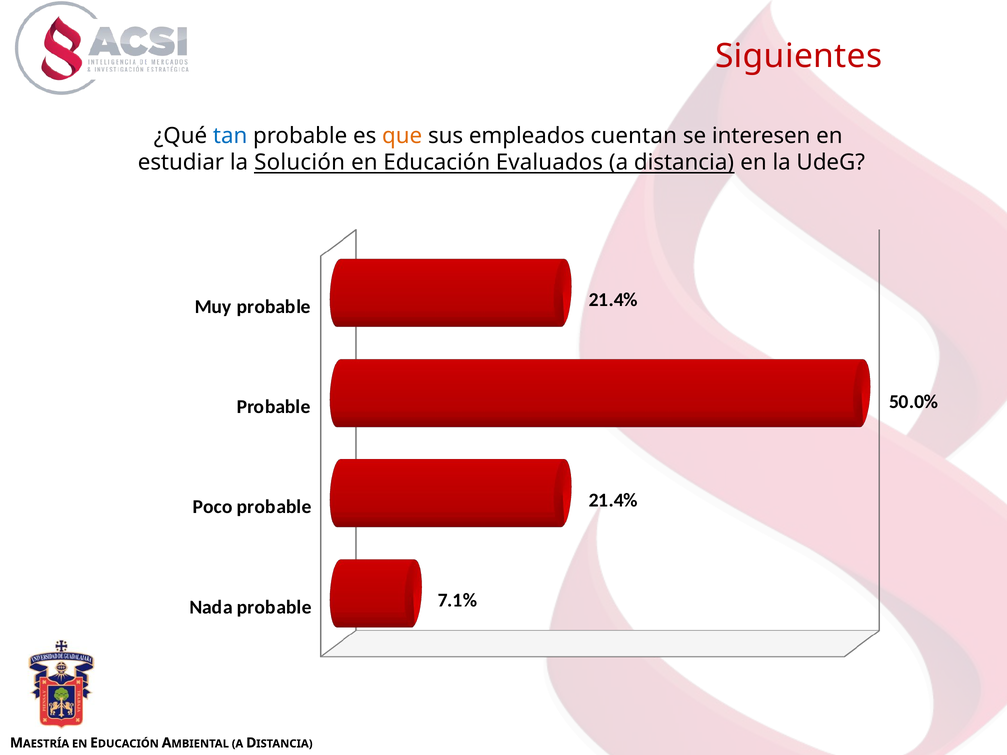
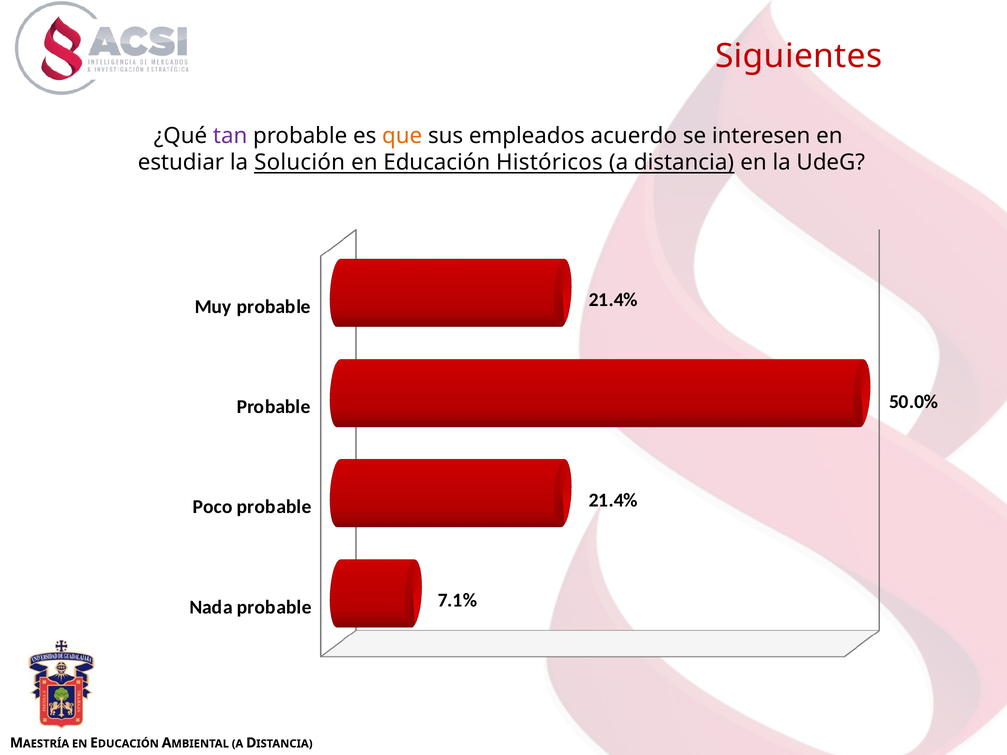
tan colour: blue -> purple (230, 136)
cuentan: cuentan -> acuerdo (634, 136)
Evaluados: Evaluados -> Históricos (549, 163)
